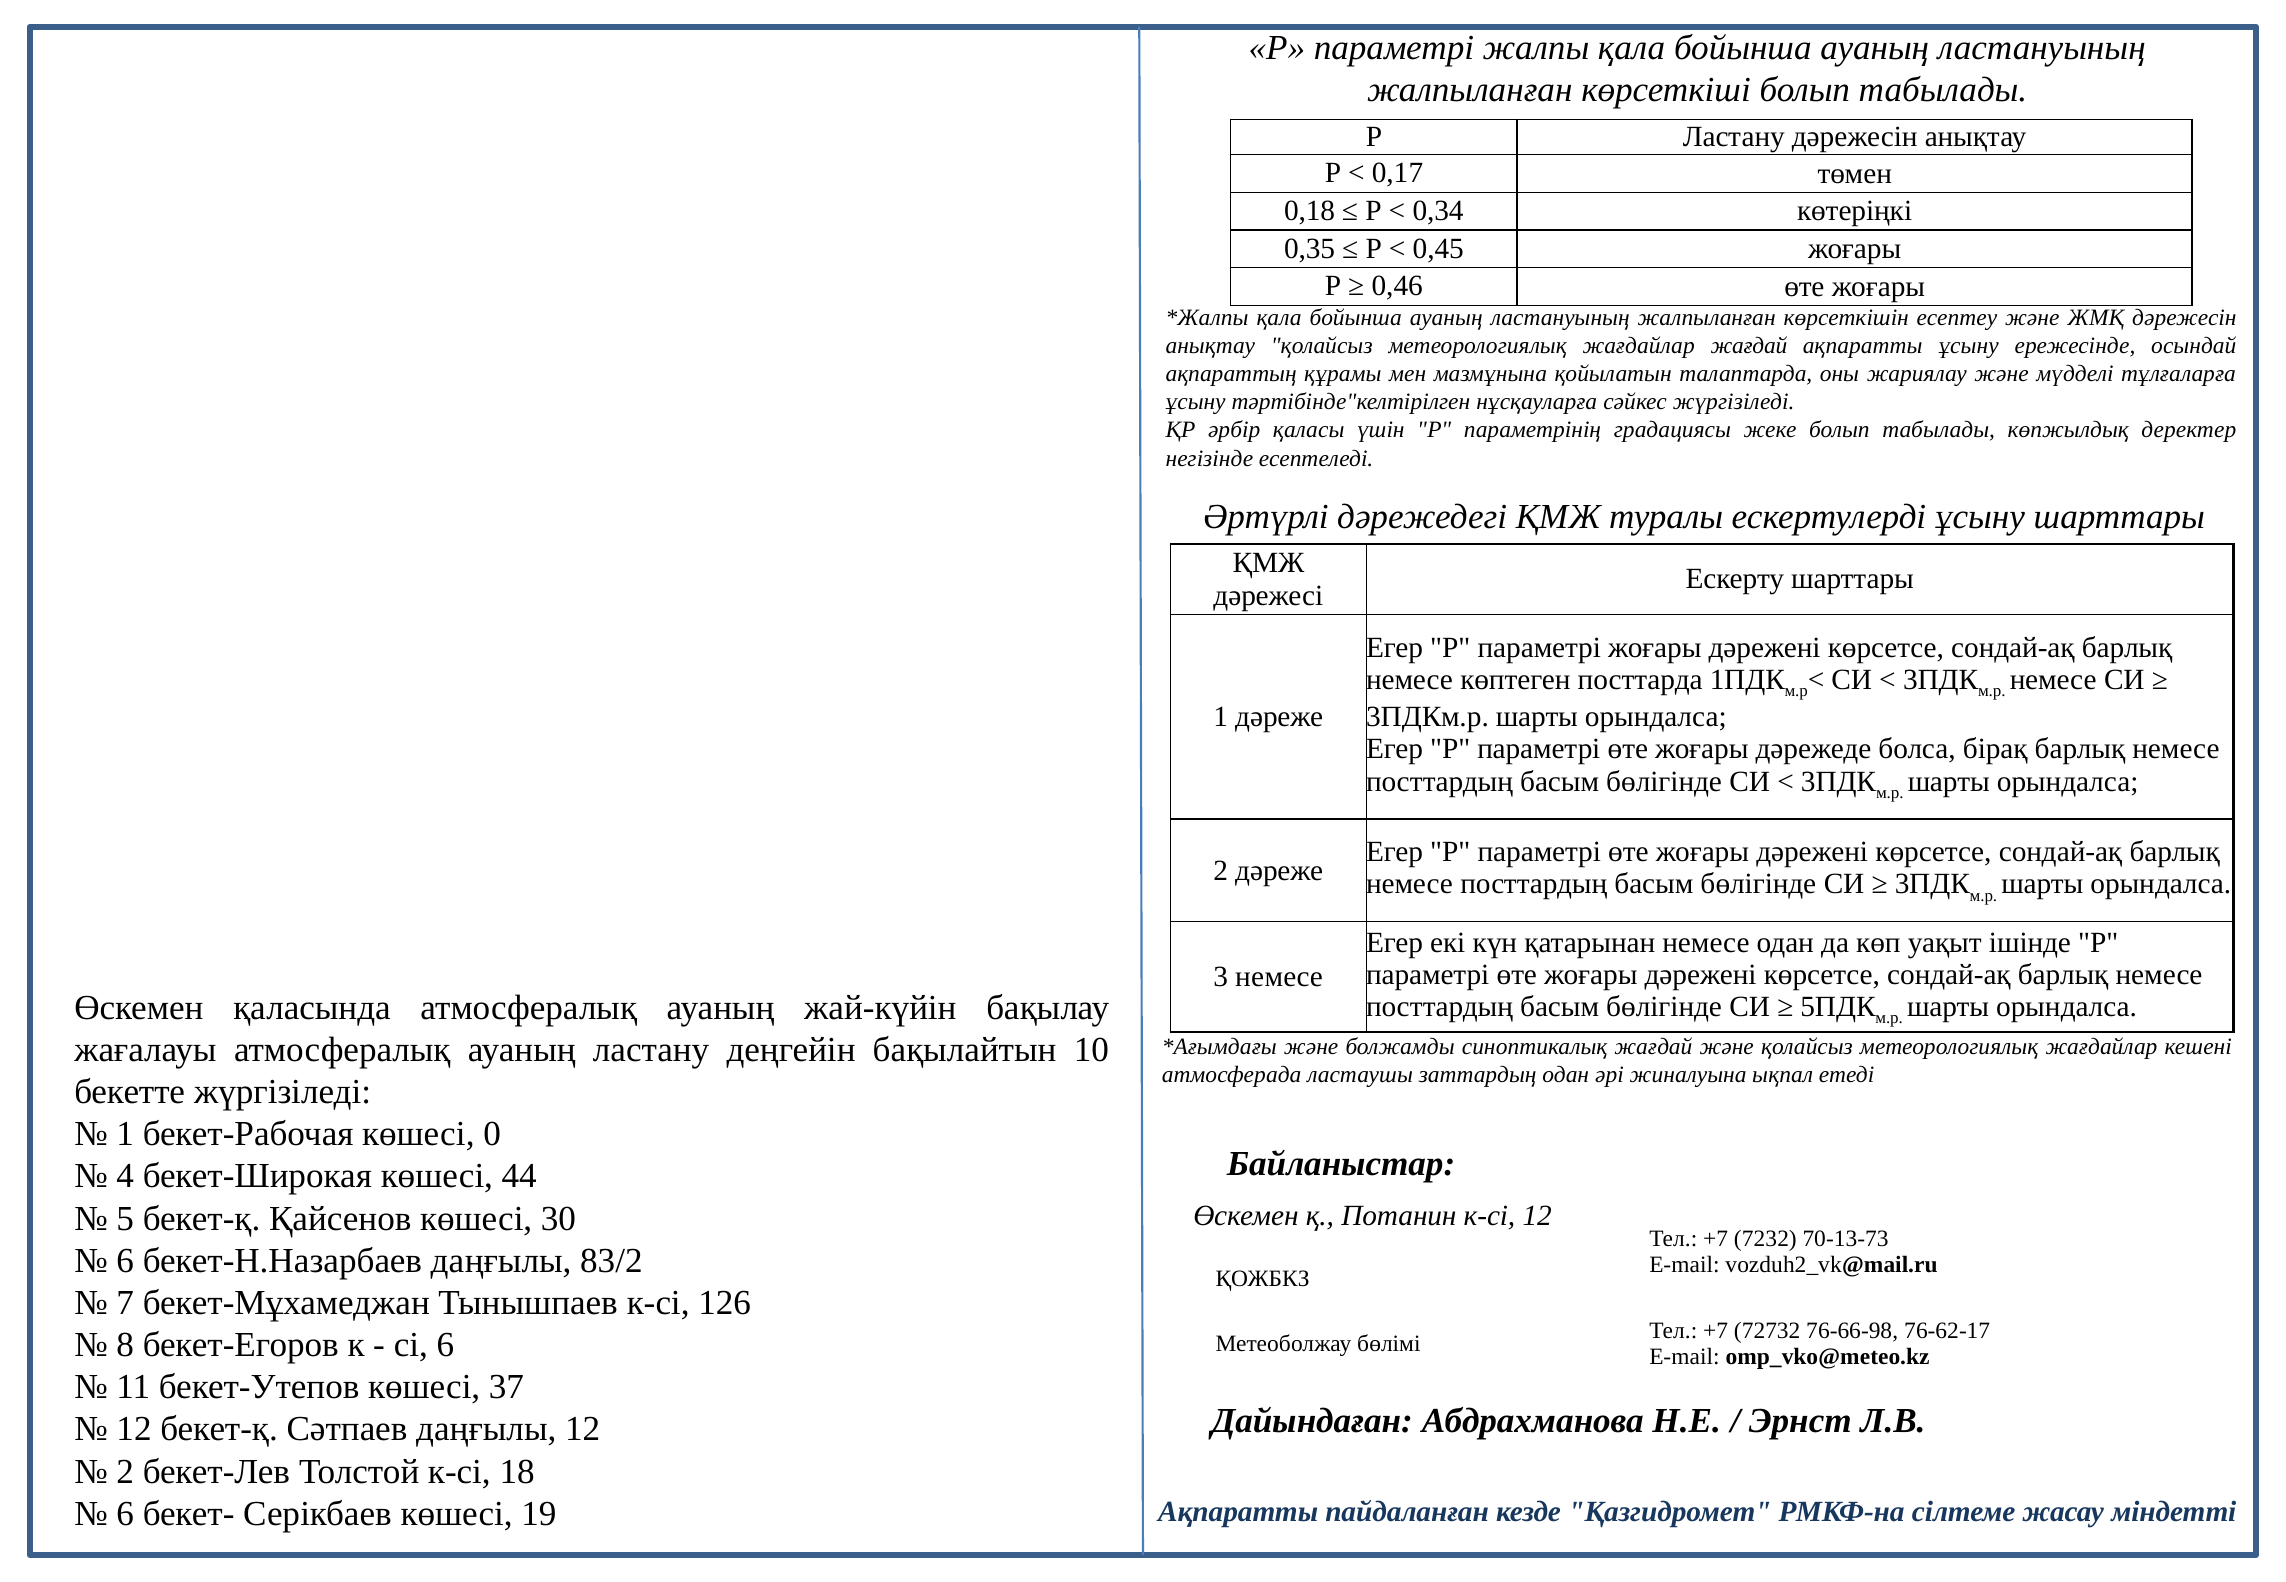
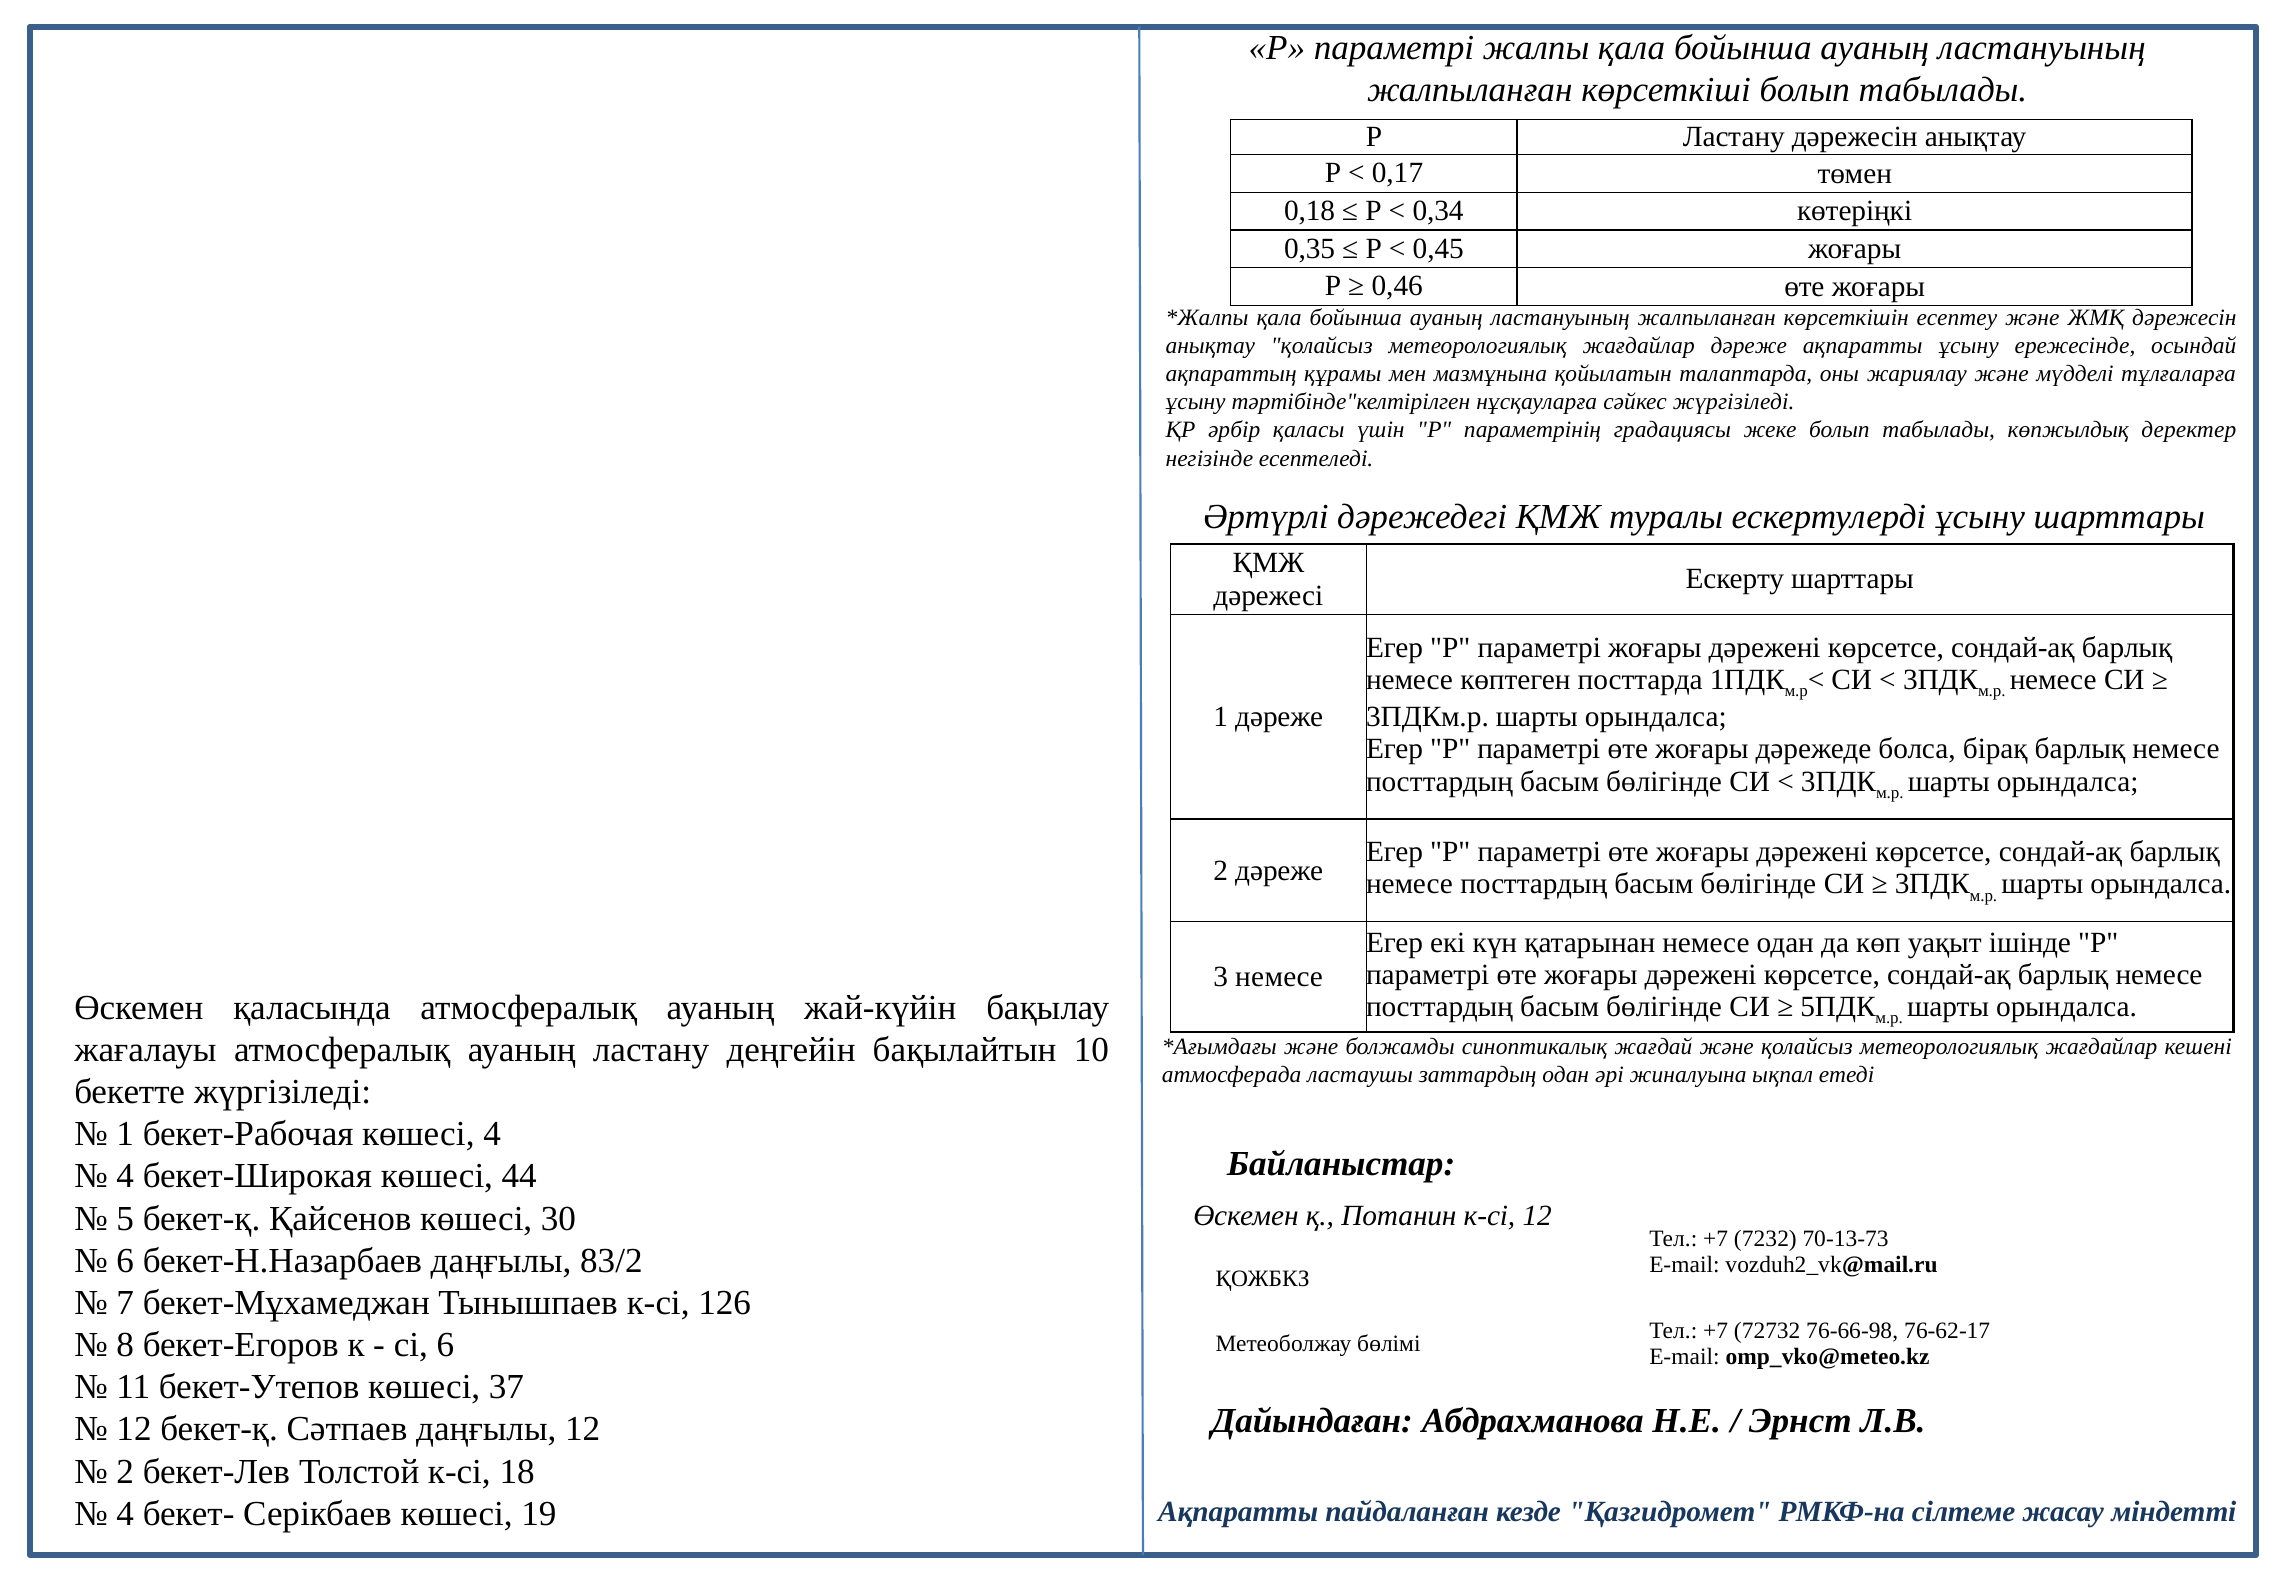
жағдайлар жағдай: жағдай -> дәреже (1749, 346)
көшесі 0: 0 -> 4 (492, 1135)
6: 6 -> 4 (125, 1514)
